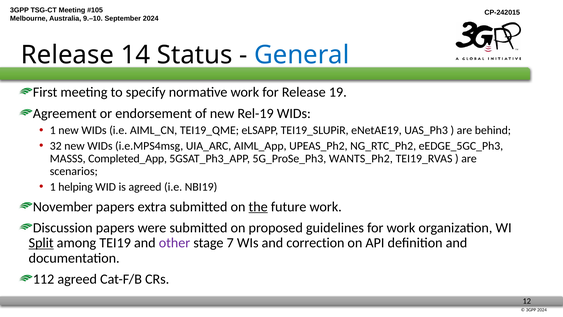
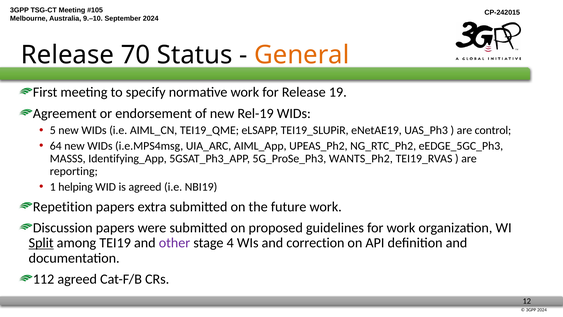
14: 14 -> 70 (135, 55)
General colour: blue -> orange (302, 55)
1: 1 -> 5 (53, 130)
behind: behind -> control (493, 130)
32: 32 -> 64 (56, 146)
Completed_App: Completed_App -> Identifying_App (128, 158)
scenarios: scenarios -> reporting (74, 171)
November: November -> Repetition (63, 206)
the underline: present -> none (258, 206)
7: 7 -> 4 (230, 243)
